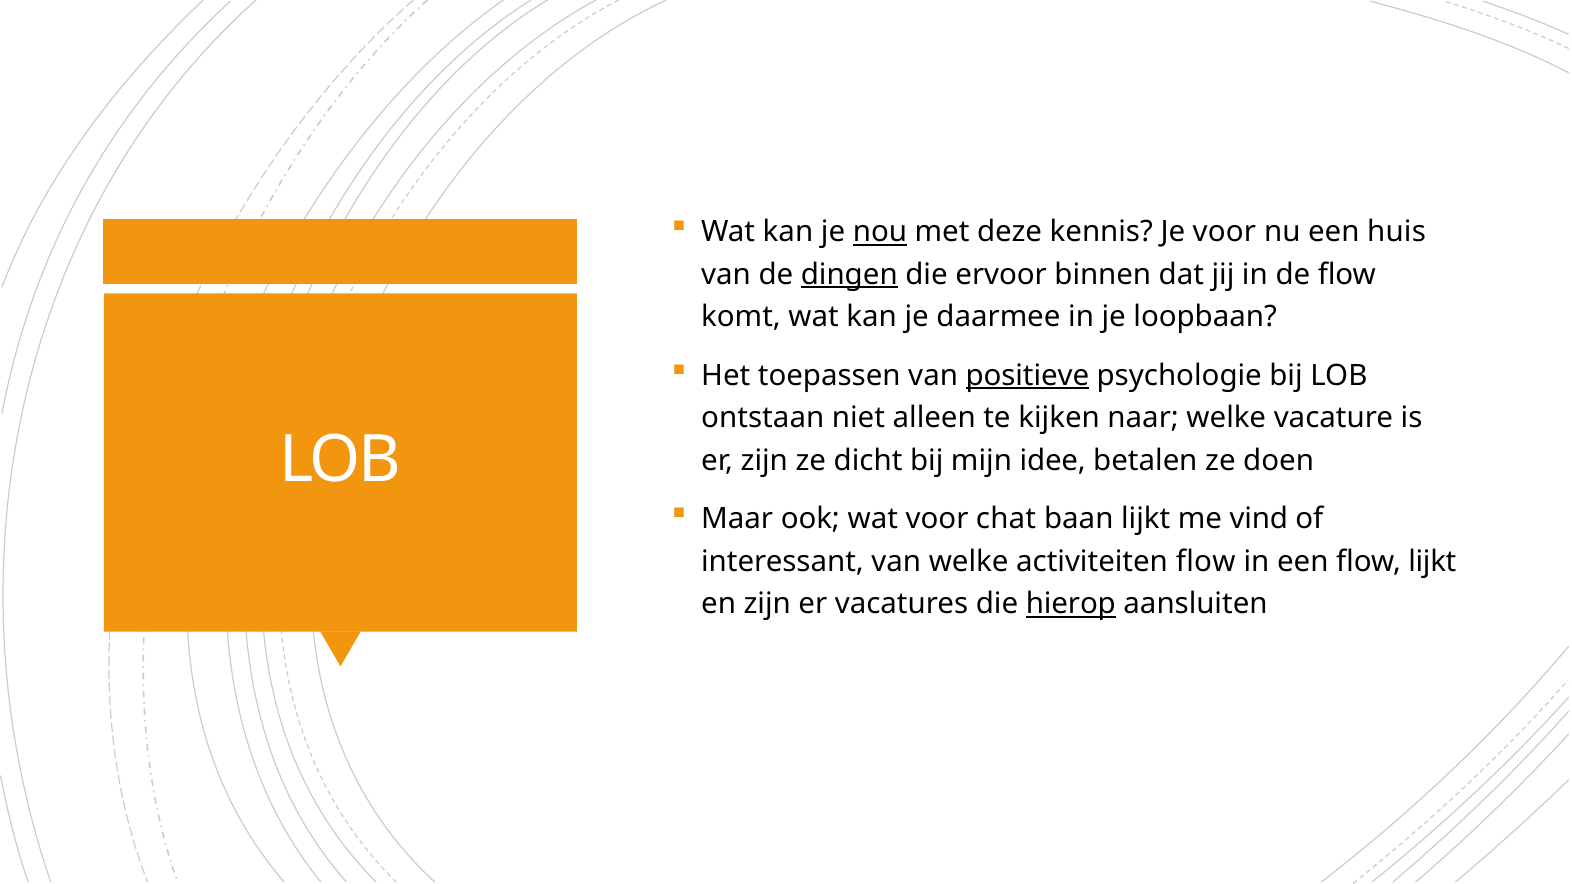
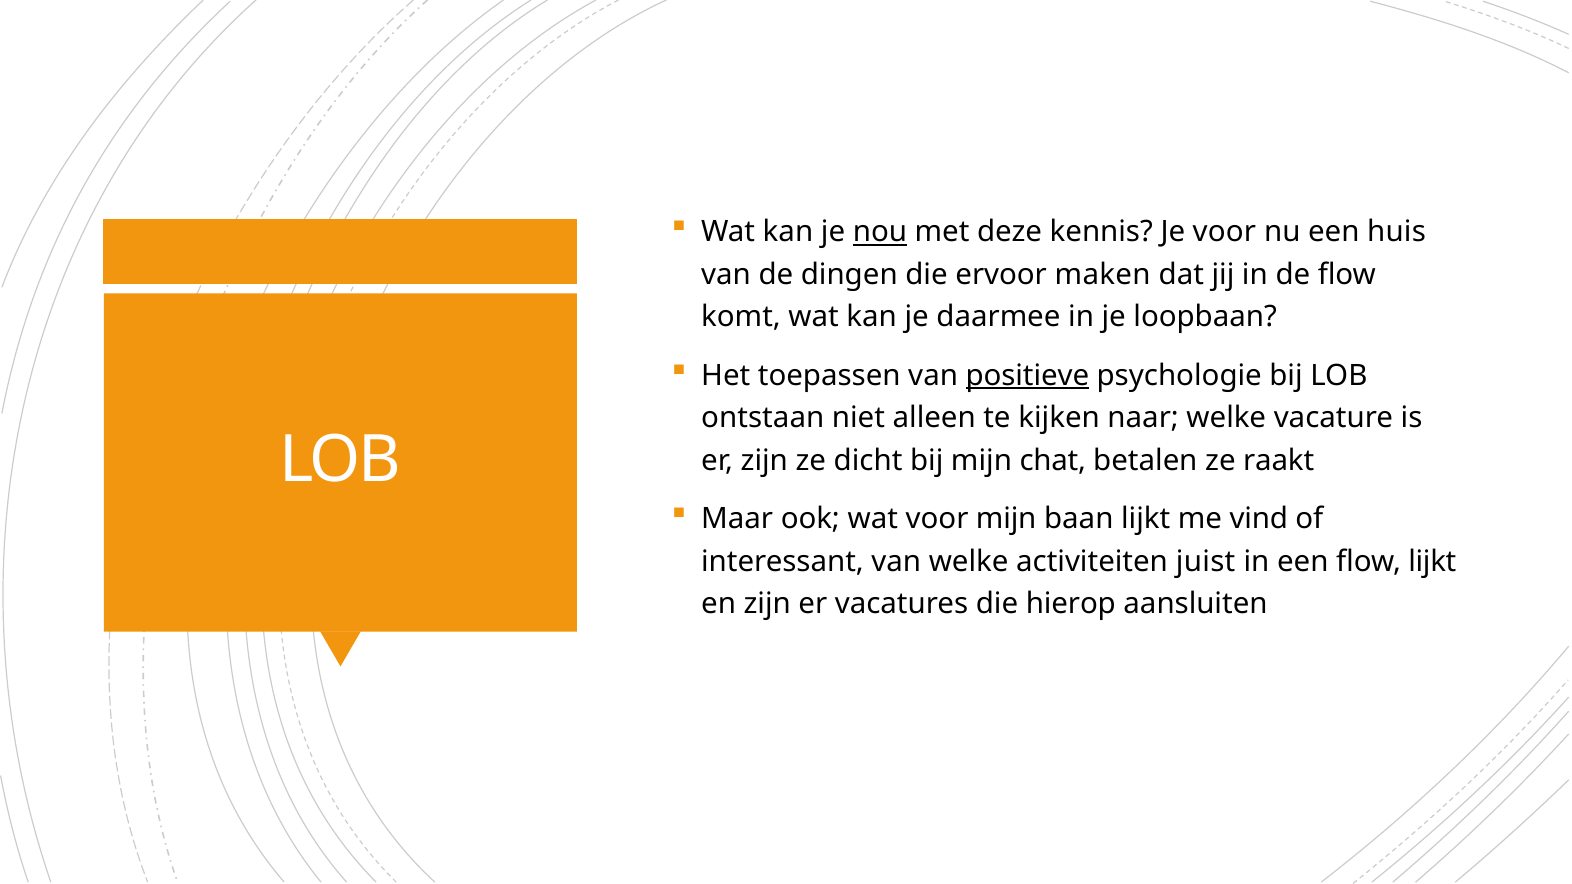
dingen underline: present -> none (849, 274)
binnen: binnen -> maken (1103, 274)
idee: idee -> chat (1053, 461)
doen: doen -> raakt (1279, 461)
voor chat: chat -> mijn (1006, 519)
activiteiten flow: flow -> juist (1206, 562)
hierop underline: present -> none (1071, 604)
